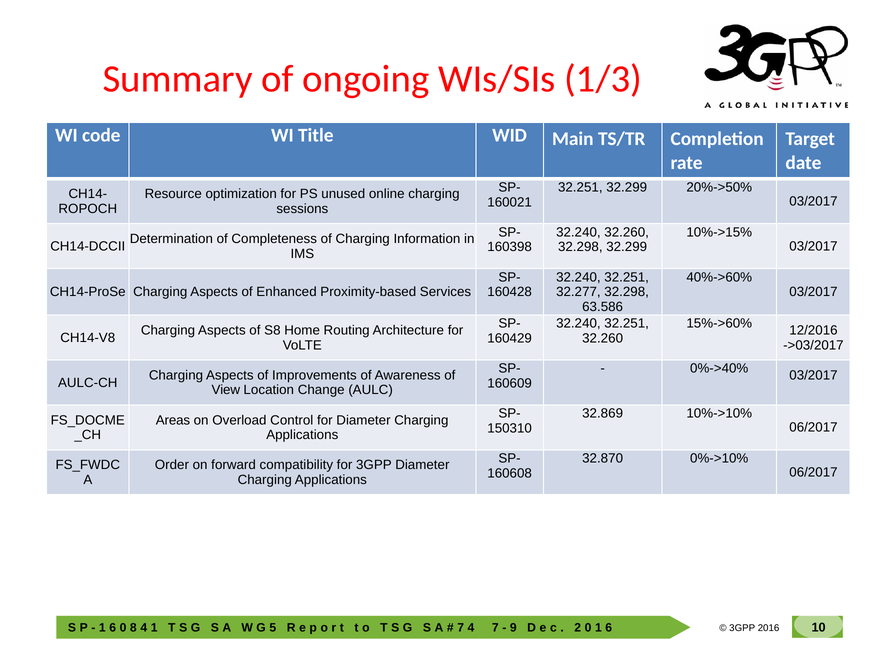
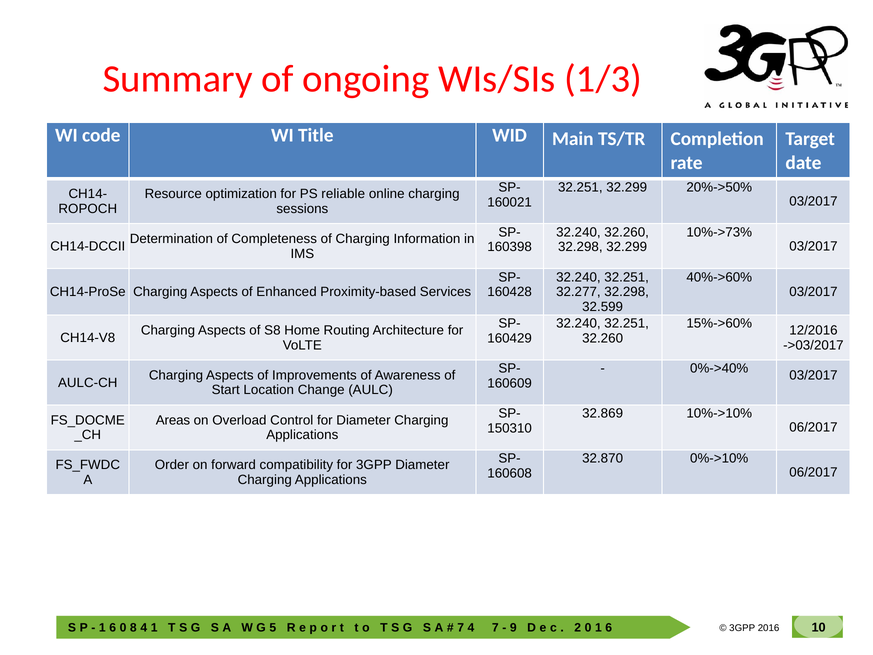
unused: unused -> reliable (343, 194)
10%->15%: 10%->15% -> 10%->73% (719, 232)
63.586: 63.586 -> 32.599 (603, 307)
View: View -> Start (226, 390)
